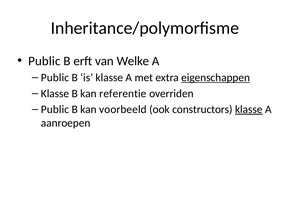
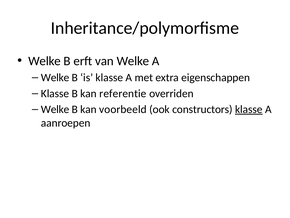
Public: Public -> Welke (44, 61)
Public: Public -> Welke (55, 77)
eigenschappen underline: present -> none (216, 77)
Public: Public -> Welke (55, 109)
